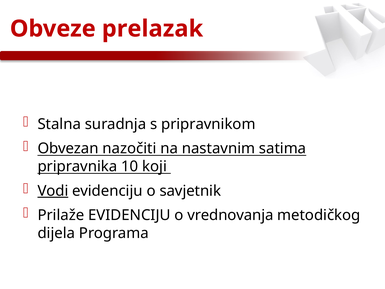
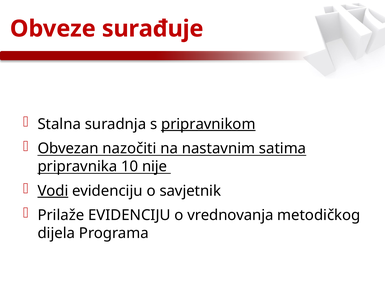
prelazak: prelazak -> surađuje (153, 29)
pripravnikom underline: none -> present (208, 124)
koji: koji -> nije (155, 166)
